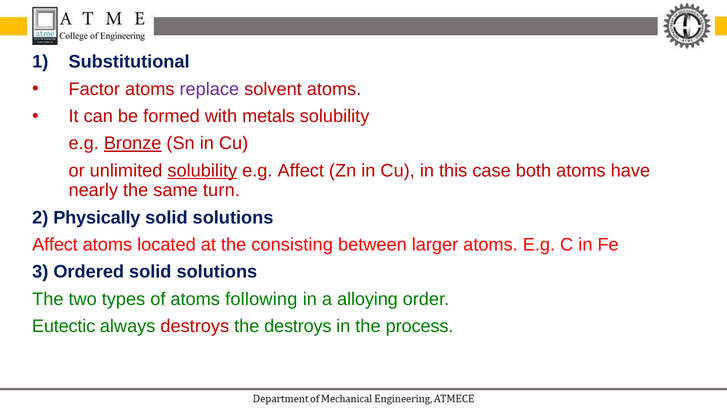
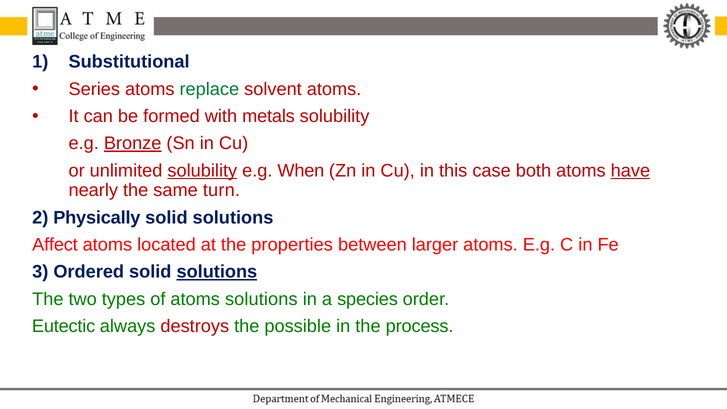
Factor: Factor -> Series (94, 89)
replace colour: purple -> green (209, 89)
e.g Affect: Affect -> When (301, 171)
have underline: none -> present (630, 171)
consisting: consisting -> properties (292, 245)
solutions underline: none -> present (217, 272)
atoms following: following -> solutions (261, 299)
alloying: alloying -> species (367, 299)
the destroys: destroys -> possible (298, 326)
